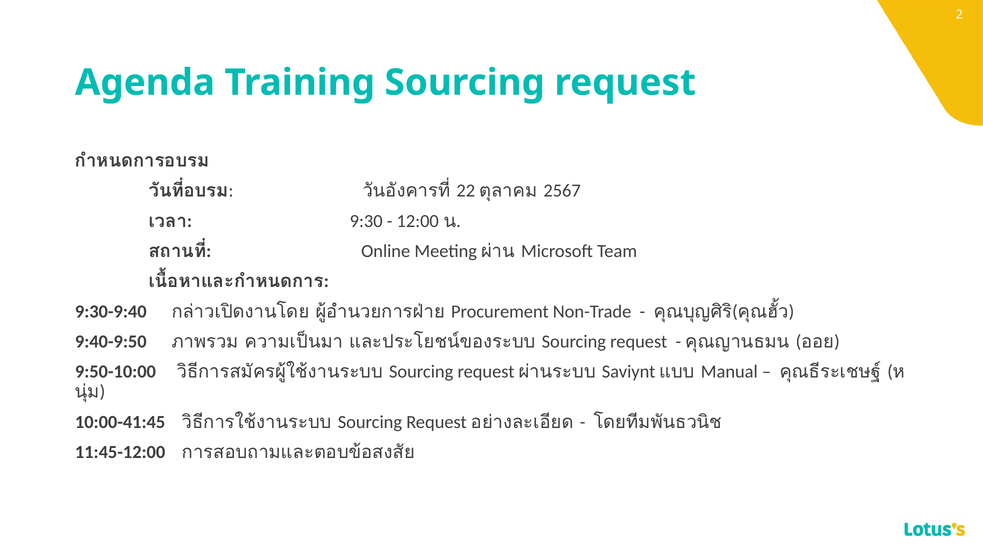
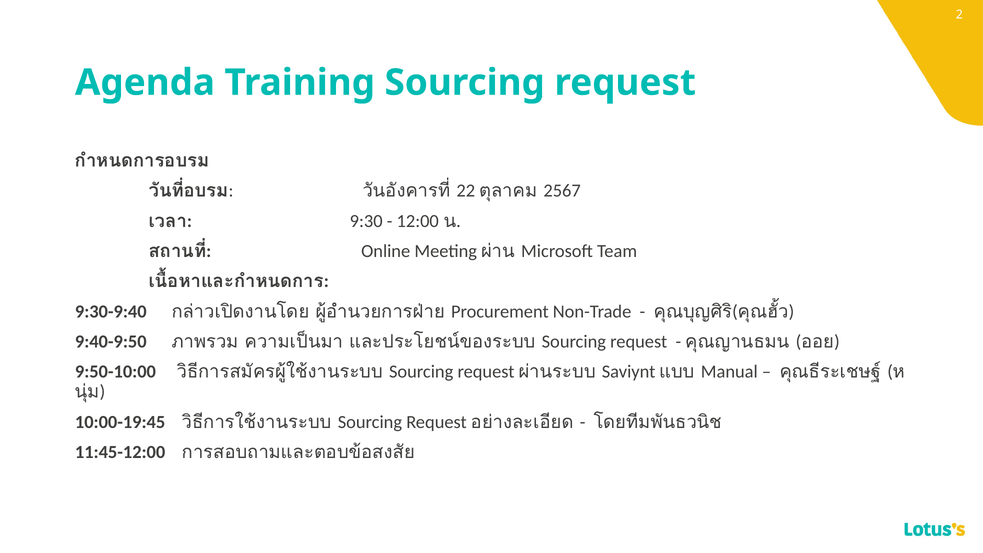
10:00-41:45: 10:00-41:45 -> 10:00-19:45 (120, 422)
